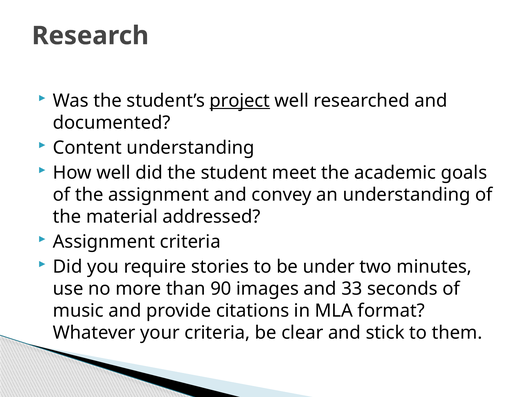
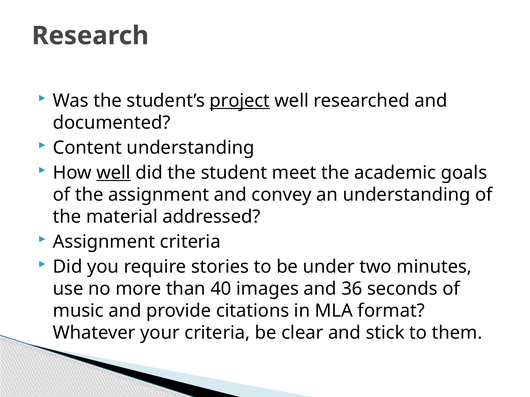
well underline: none -> present (114, 173)
90: 90 -> 40 (221, 289)
33: 33 -> 36 (352, 289)
